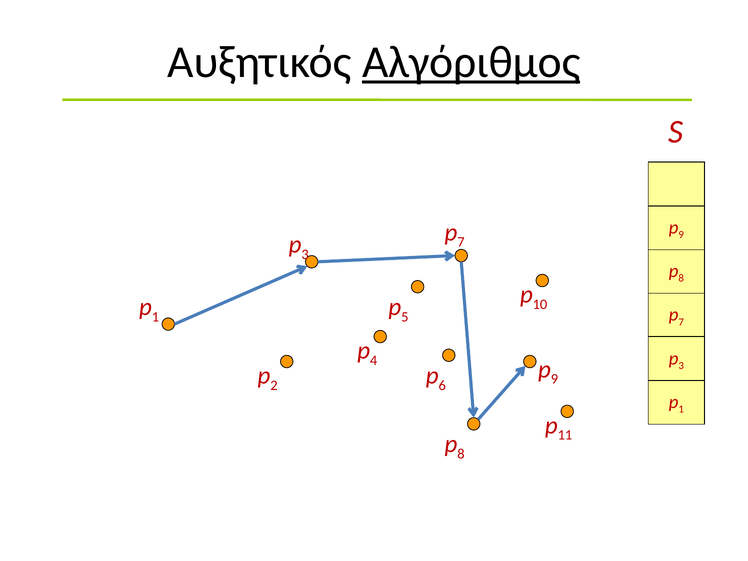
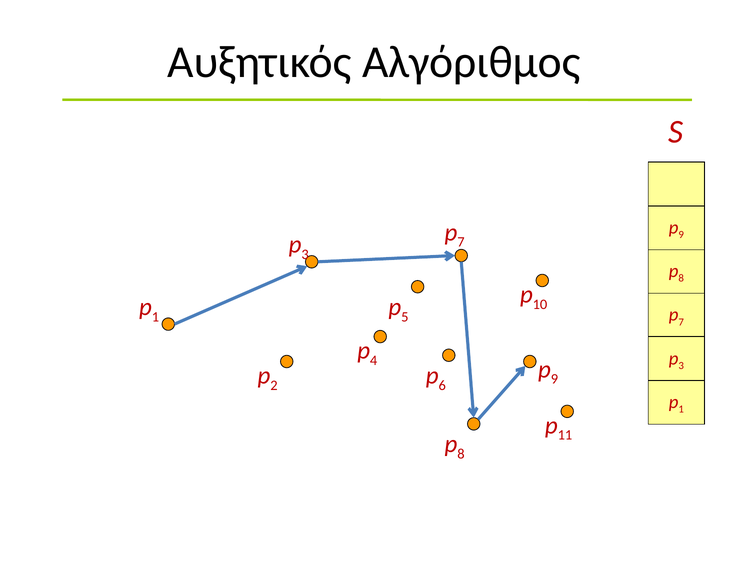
Αλγόριθμος underline: present -> none (471, 62)
